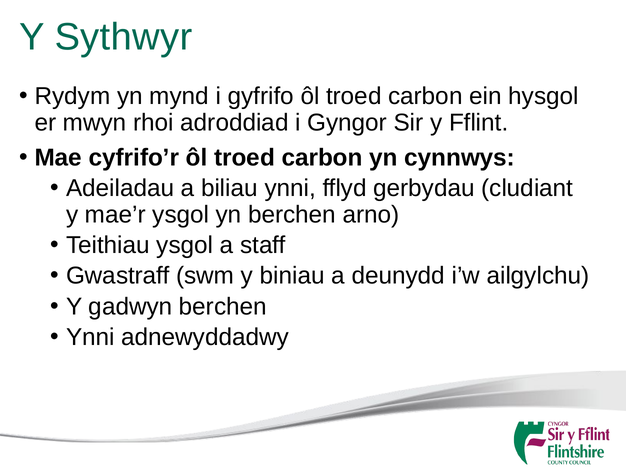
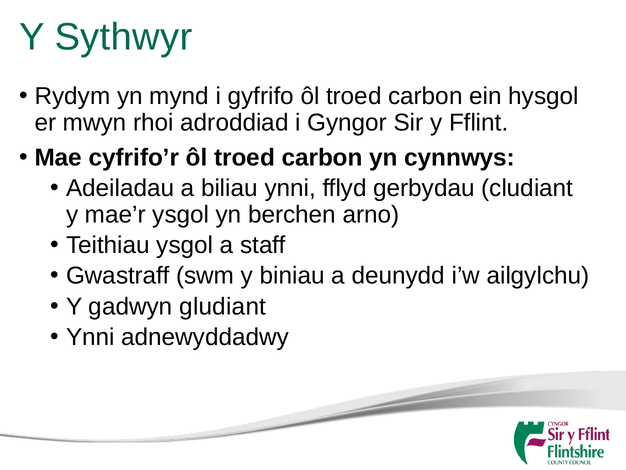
gadwyn berchen: berchen -> gludiant (223, 306)
